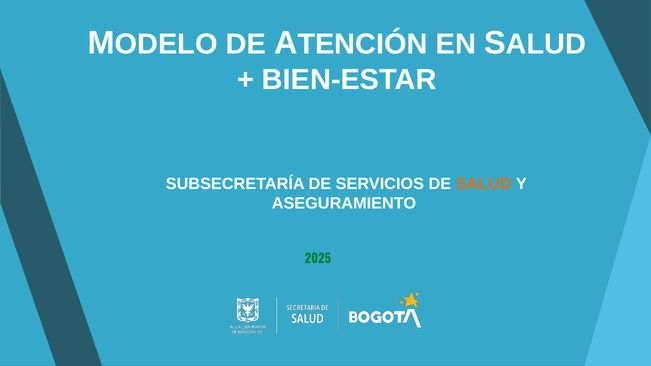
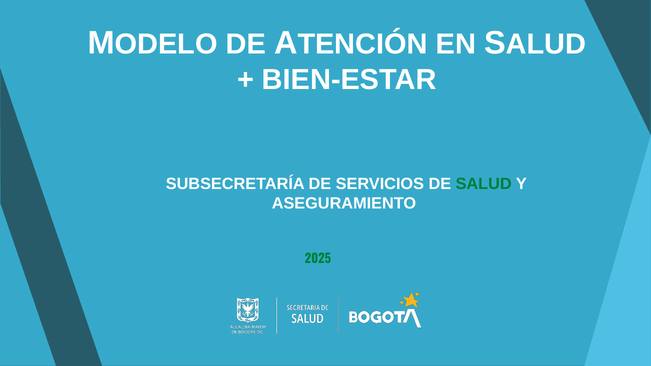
SALUD colour: orange -> green (484, 184)
